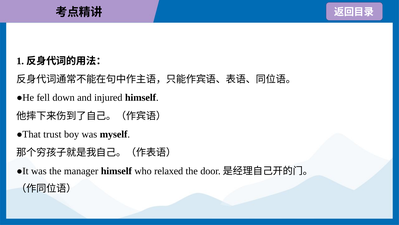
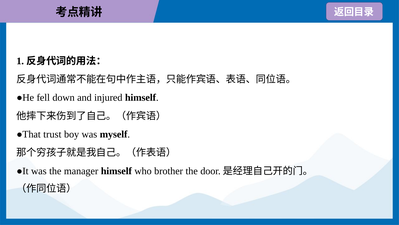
relaxed: relaxed -> brother (169, 171)
